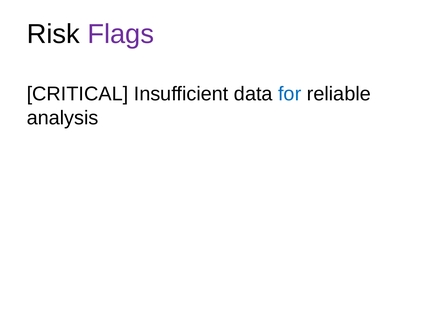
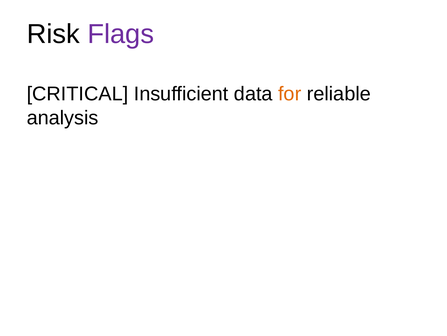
for colour: blue -> orange (290, 94)
